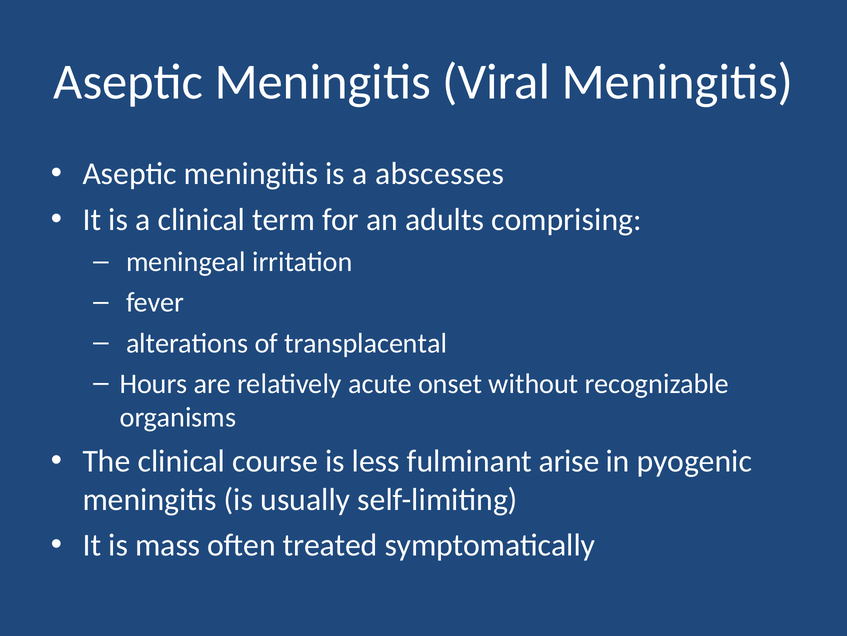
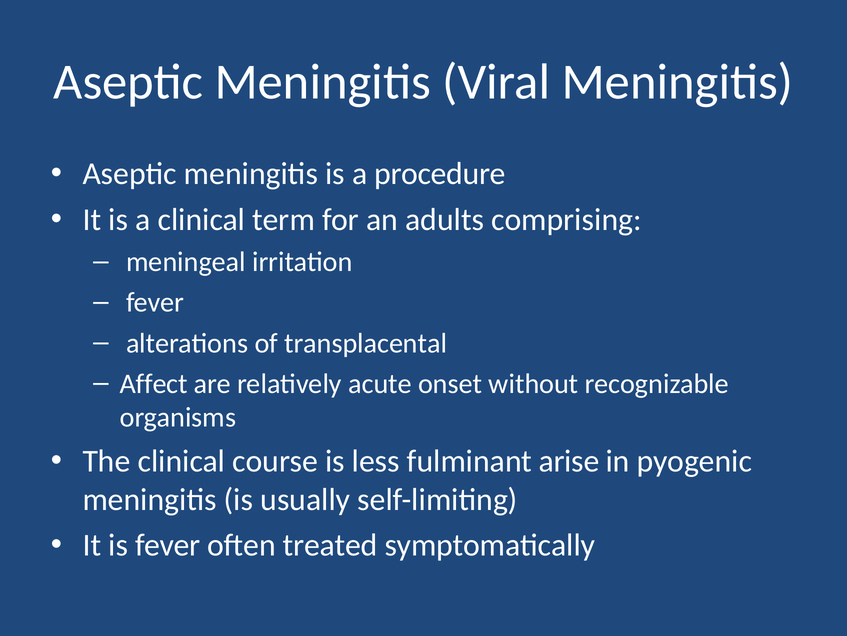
abscesses: abscesses -> procedure (440, 174)
Hours: Hours -> Affect (154, 383)
is mass: mass -> fever (168, 545)
